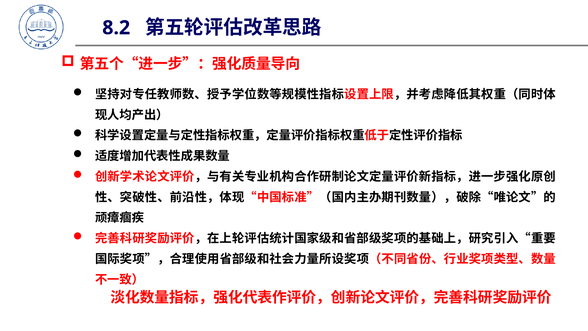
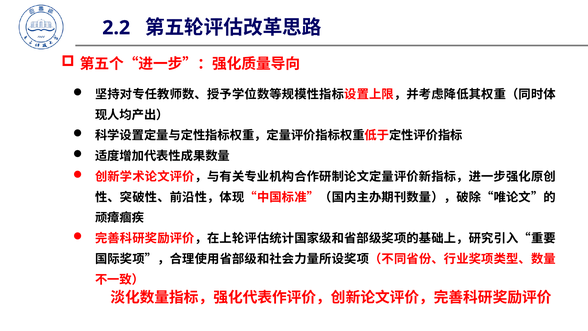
8.2: 8.2 -> 2.2 (116, 28)
